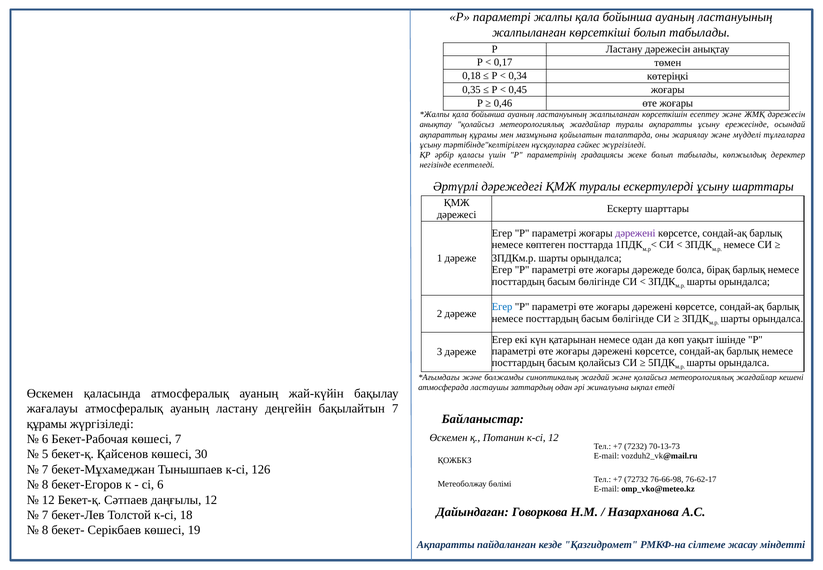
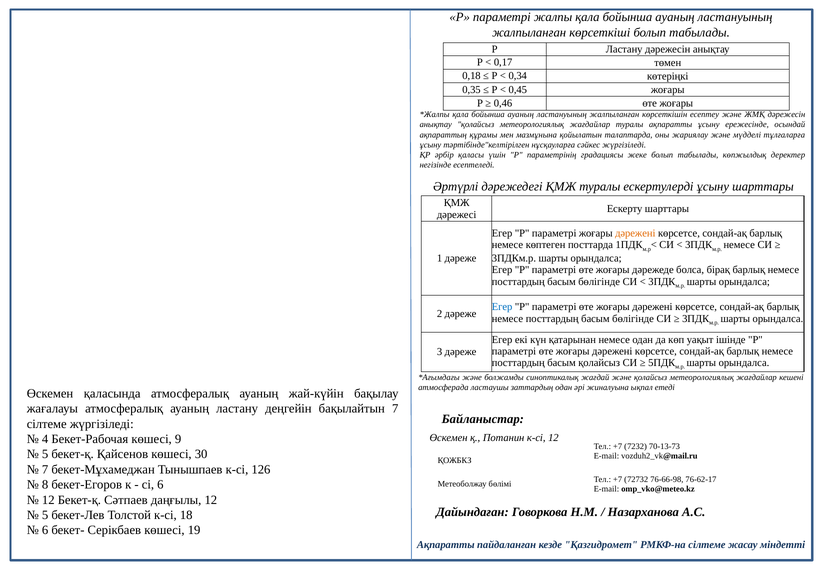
дәрежені colour: purple -> orange (635, 233)
құрамы: құрамы -> сілтеме (47, 424)
6: 6 -> 4 (45, 439)
көшесі 7: 7 -> 9 (178, 439)
7: 7 -> 5 (45, 515)
8: 8 -> 6 (45, 530)
